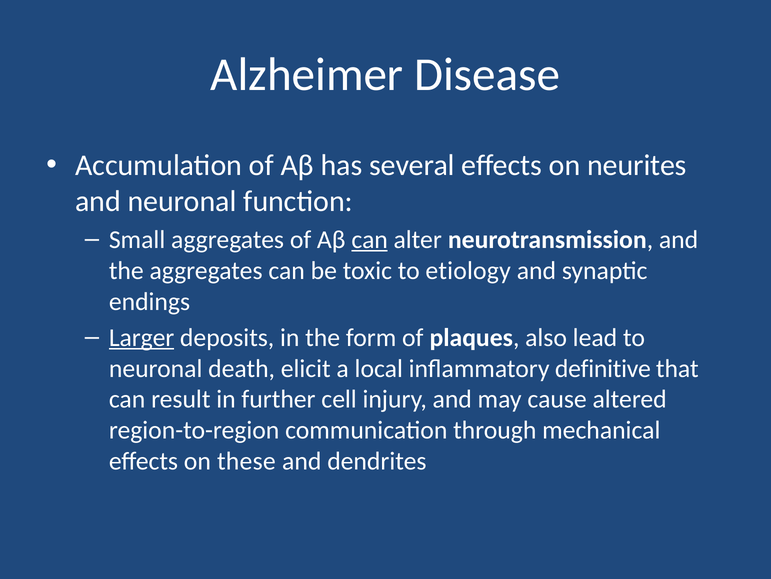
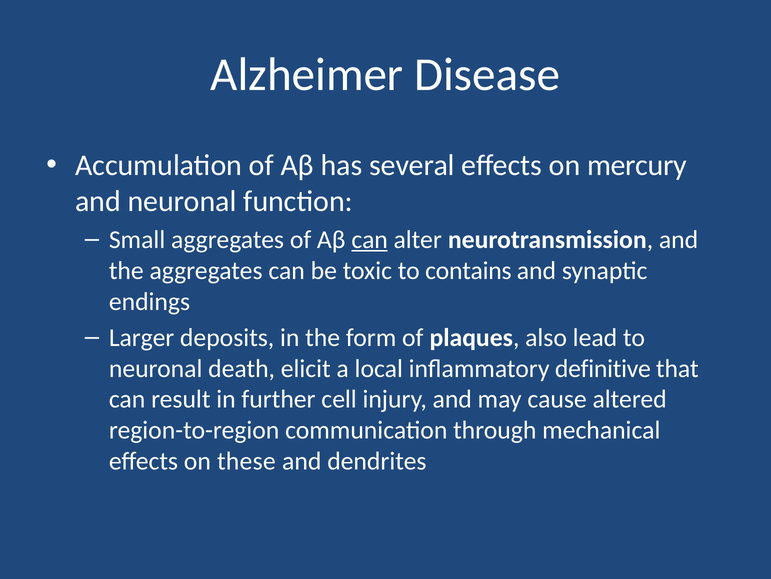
neurites: neurites -> mercury (637, 165)
etiology: etiology -> contains (468, 270)
Larger underline: present -> none (142, 337)
